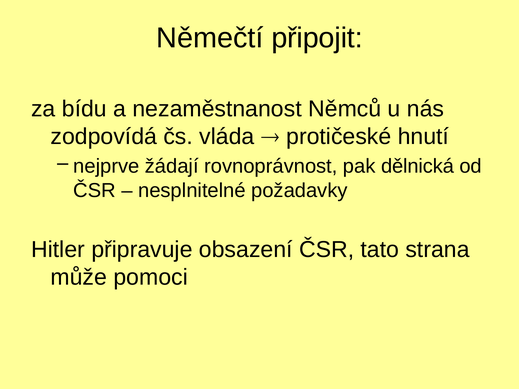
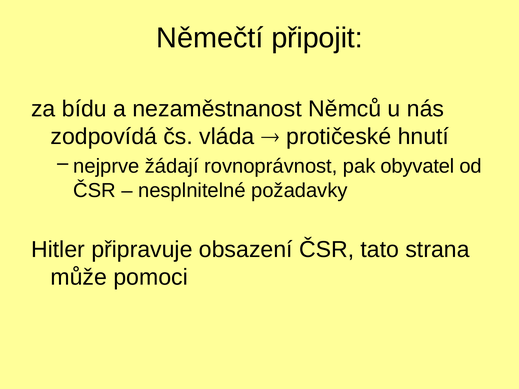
dělnická: dělnická -> obyvatel (417, 166)
